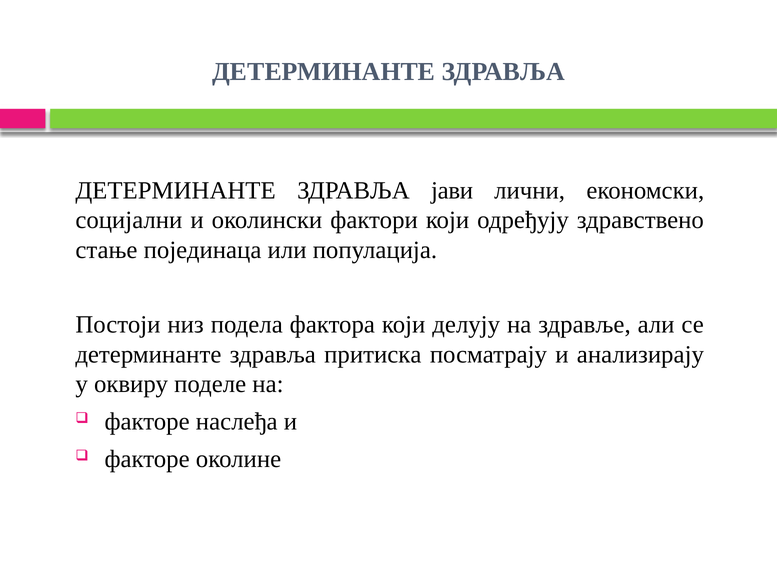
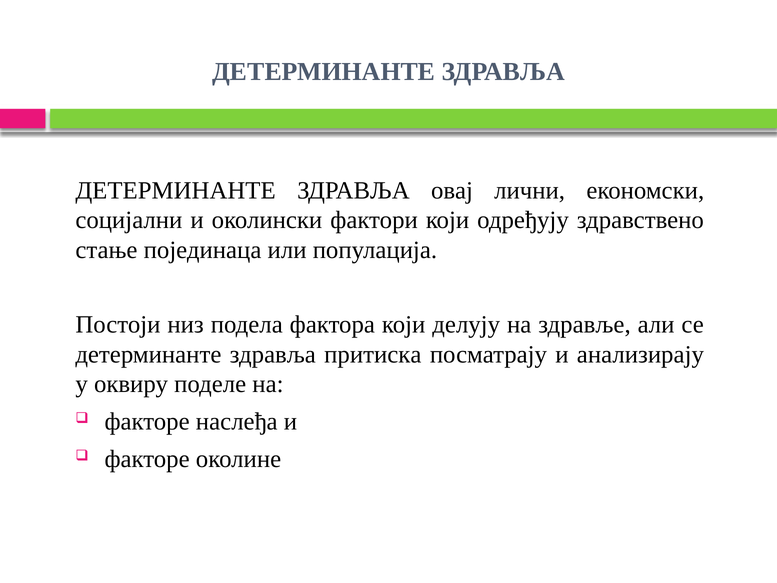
јави: јави -> овај (452, 190)
